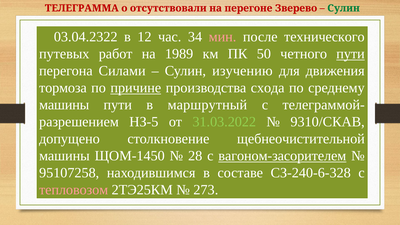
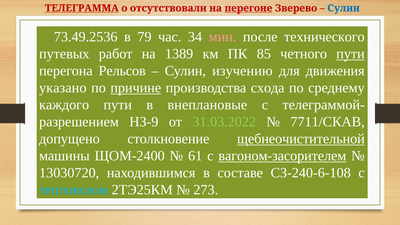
ТЕЛЕГРАММА underline: none -> present (82, 8)
перегоне underline: none -> present (248, 8)
Сулин colour: green -> blue (344, 8)
03.04.2322: 03.04.2322 -> 73.49.2536 (86, 37)
12: 12 -> 79 (144, 37)
1989: 1989 -> 1389 (179, 54)
50: 50 -> 85 (264, 54)
Силами: Силами -> Рельсов (122, 71)
тормоза: тормоза -> указано (63, 88)
машины: машины -> каждого (64, 105)
маршрутный: маршрутный -> внеплановые (207, 105)
НЗ-5: НЗ-5 -> НЗ-9 (144, 122)
9310/СКАВ: 9310/СКАВ -> 7711/СКАВ (328, 122)
щебнеочистительной underline: none -> present (301, 139)
ЩОМ-1450: ЩОМ-1450 -> ЩОМ-2400 (130, 156)
28: 28 -> 61 (195, 156)
95107258: 95107258 -> 13030720 (69, 173)
СЗ-240-6-328: СЗ-240-6-328 -> СЗ-240-6-108 (311, 173)
тепловозом colour: pink -> light blue (74, 190)
